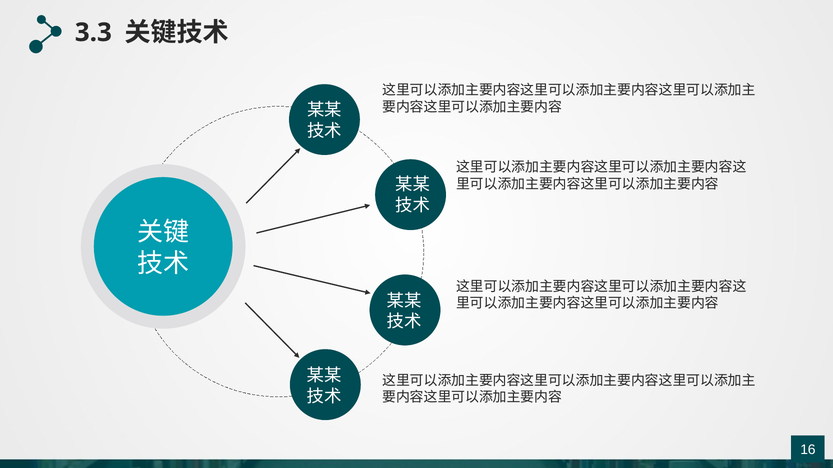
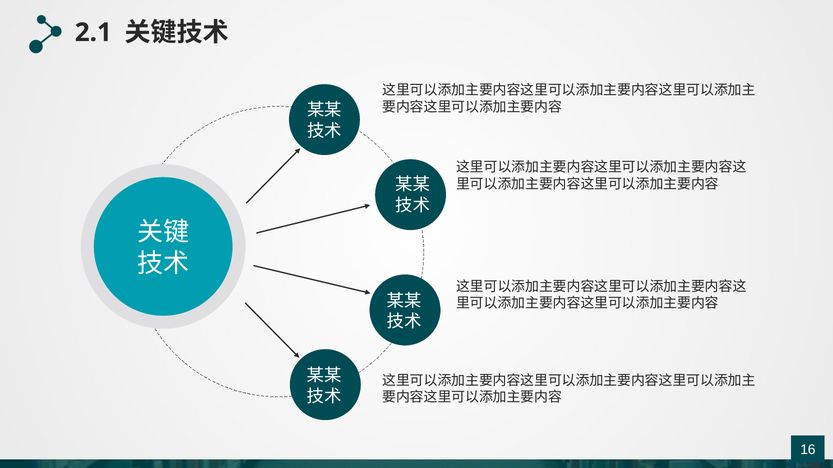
3.3: 3.3 -> 2.1 (93, 33)
